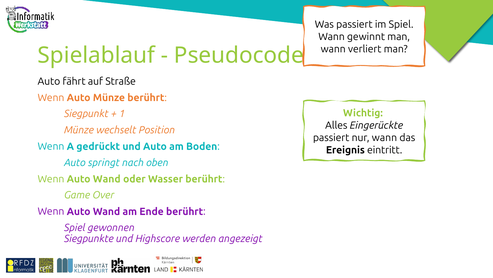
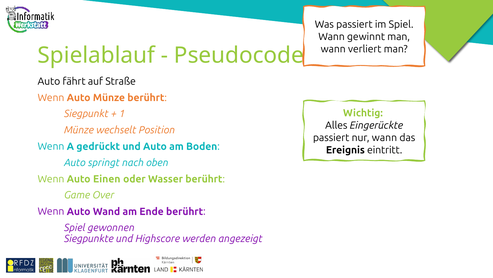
Wand: Wand -> Einen (107, 179)
